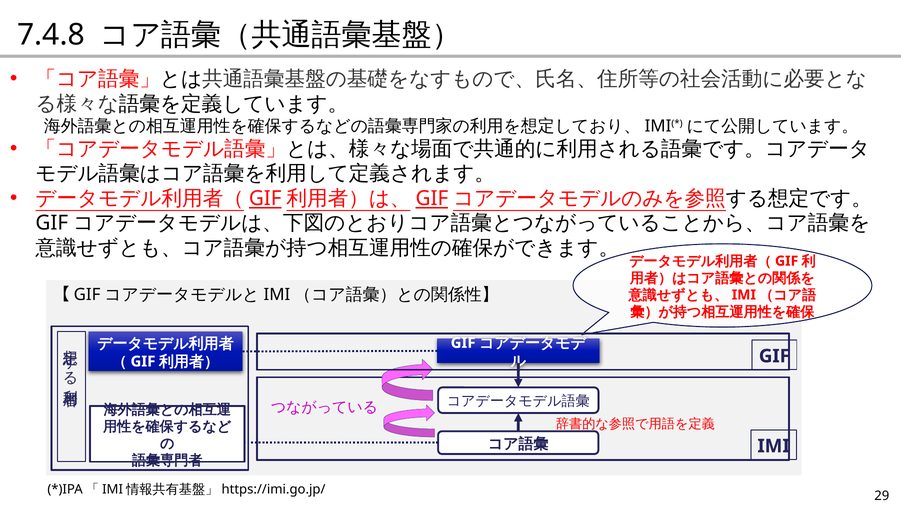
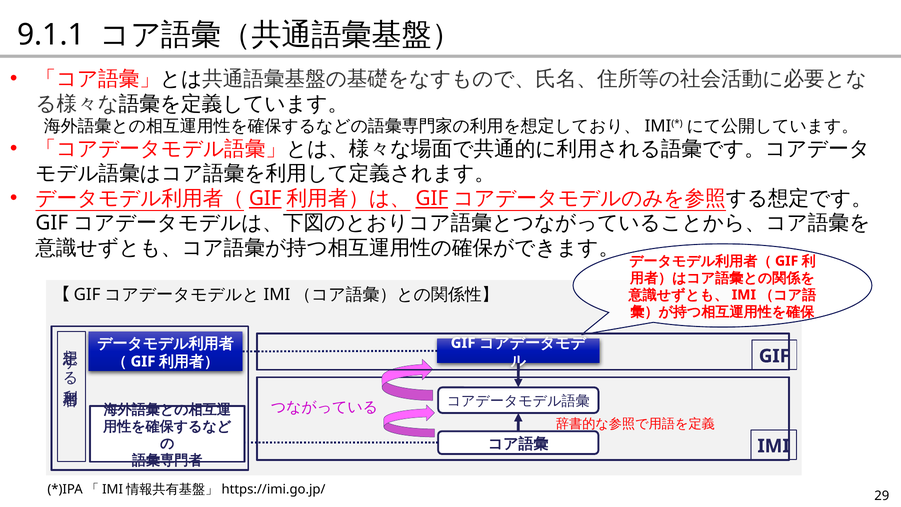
7.4.8: 7.4.8 -> 9.1.1 (51, 35)
